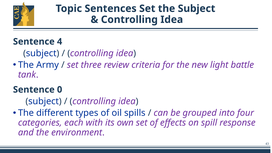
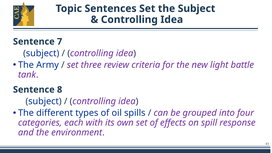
4: 4 -> 7 (60, 42)
0: 0 -> 8 (60, 90)
